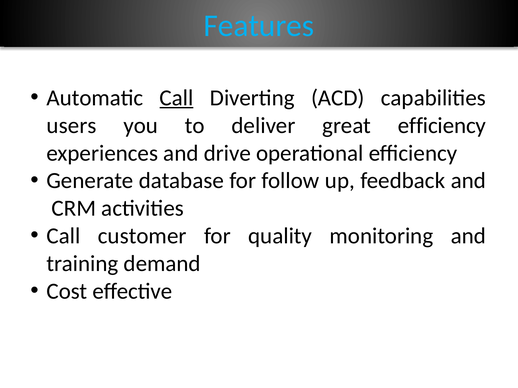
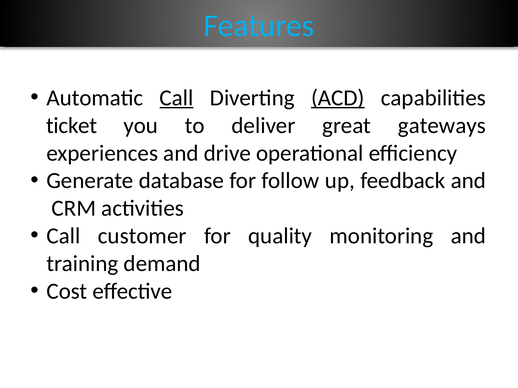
ACD underline: none -> present (338, 98)
users: users -> ticket (72, 126)
great efficiency: efficiency -> gateways (442, 126)
